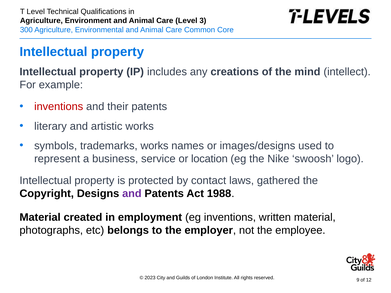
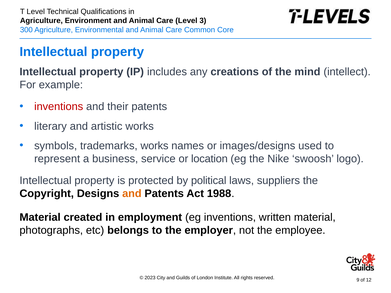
contact: contact -> political (209, 181)
gathered: gathered -> suppliers (278, 181)
and colour: purple -> orange (132, 194)
